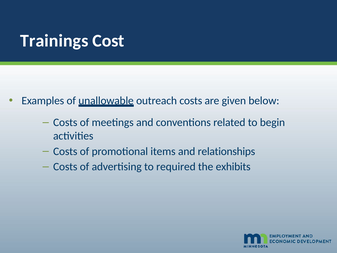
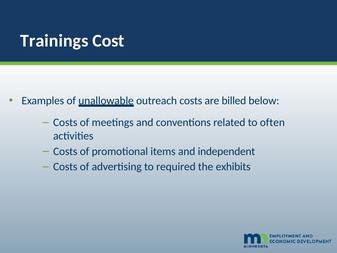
given: given -> billed (234, 101)
begin: begin -> often (272, 122)
relationships: relationships -> independent (226, 151)
